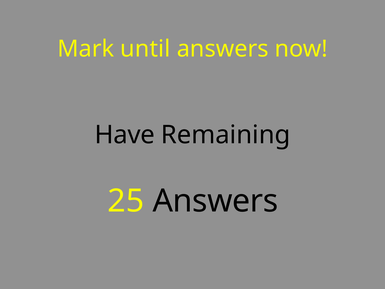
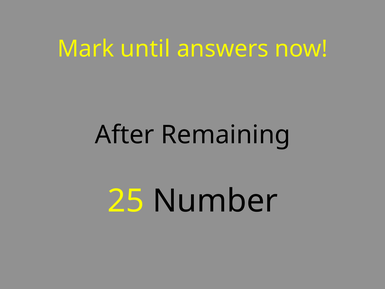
Have: Have -> After (125, 135)
25 Answers: Answers -> Number (215, 201)
